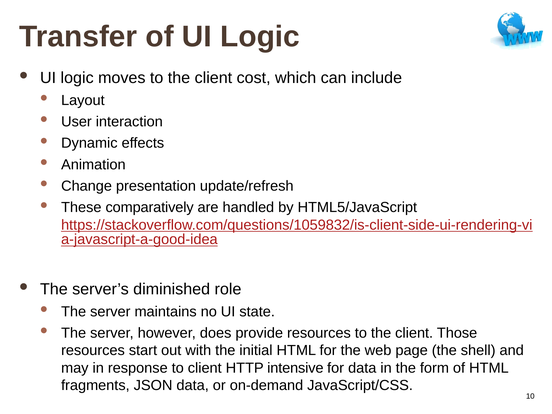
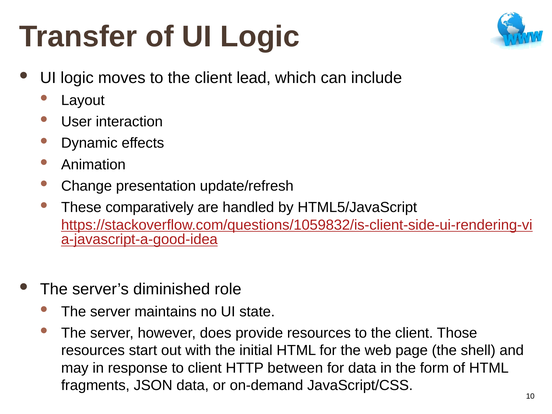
cost: cost -> lead (254, 78)
intensive: intensive -> between (295, 368)
